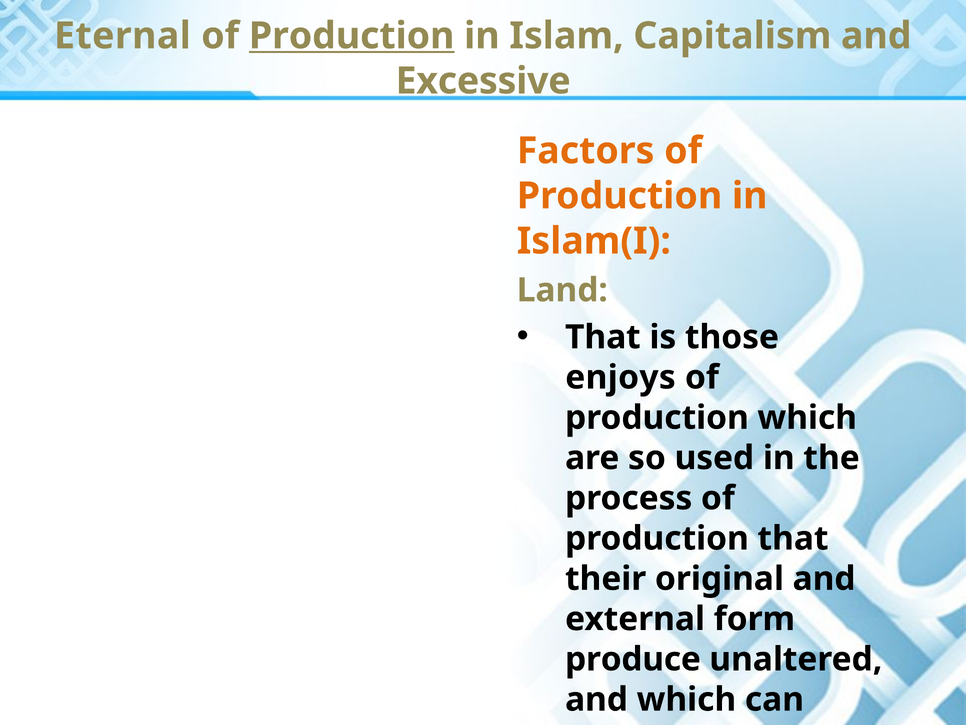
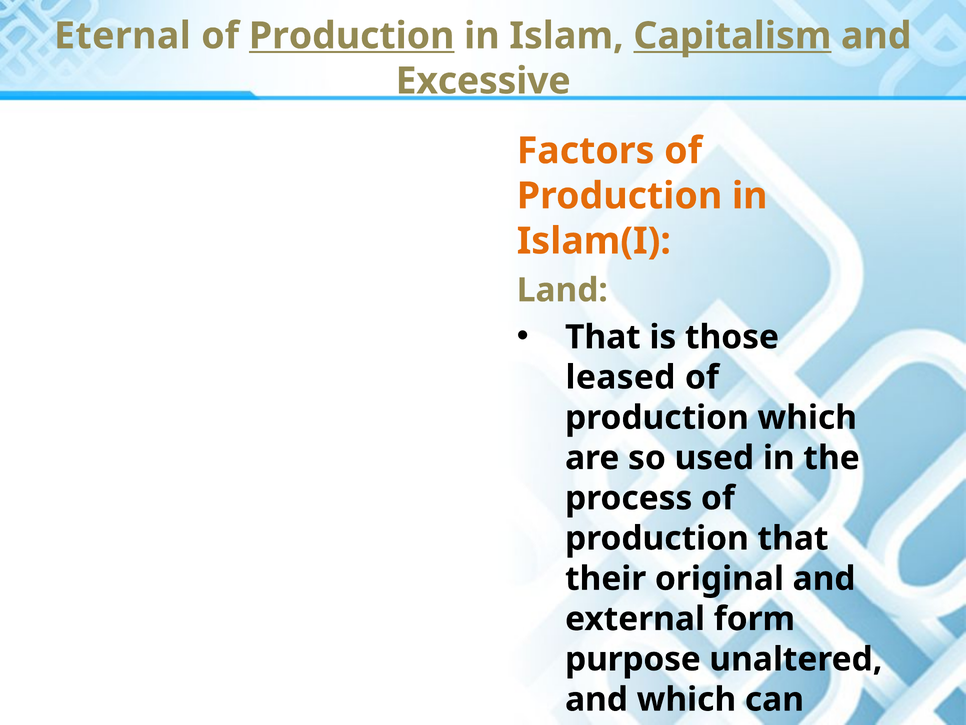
Capitalism underline: none -> present (732, 36)
enjoys: enjoys -> leased (620, 377)
produce: produce -> purpose (633, 659)
